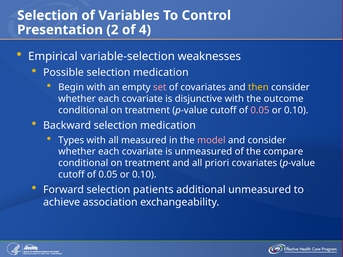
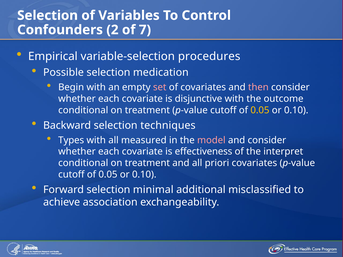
Presentation: Presentation -> Confounders (60, 30)
4: 4 -> 7 (145, 30)
weaknesses: weaknesses -> procedures (209, 56)
then colour: yellow -> pink (258, 87)
0.05 colour: pink -> yellow (260, 110)
Backward selection medication: medication -> techniques (168, 125)
is unmeasured: unmeasured -> effectiveness (204, 152)
compare: compare -> interpret (283, 152)
patients: patients -> minimal (153, 190)
additional unmeasured: unmeasured -> misclassified (260, 190)
